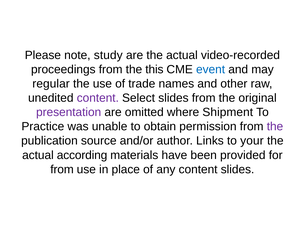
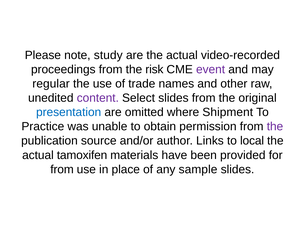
this: this -> risk (154, 69)
event colour: blue -> purple (211, 69)
presentation colour: purple -> blue (69, 112)
your: your -> local (252, 141)
according: according -> tamoxifen (82, 155)
any content: content -> sample (198, 169)
